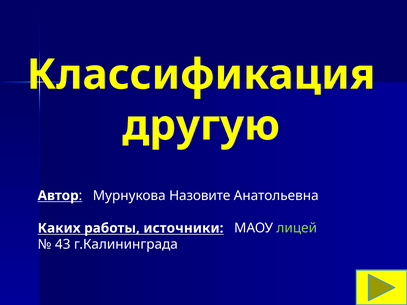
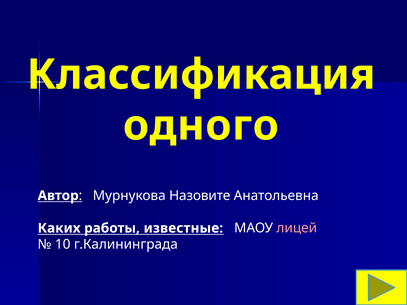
другую: другую -> одного (201, 126)
источники: источники -> известные (183, 228)
лицей colour: light green -> pink (297, 228)
43: 43 -> 10 (63, 245)
